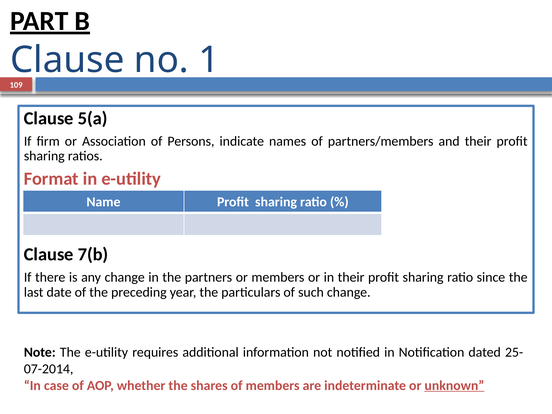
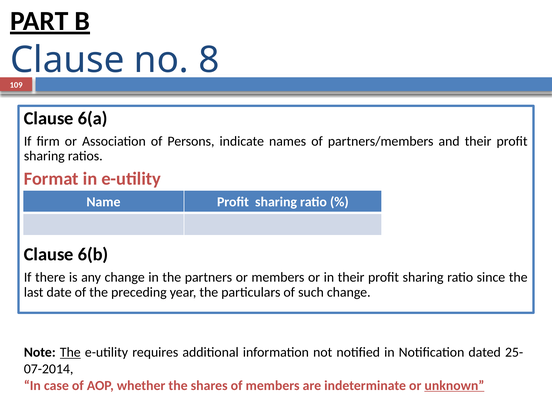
1: 1 -> 8 (209, 60)
5(a: 5(a -> 6(a (93, 118)
7(b: 7(b -> 6(b (93, 254)
The underline: none -> present (70, 352)
